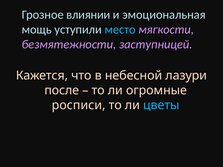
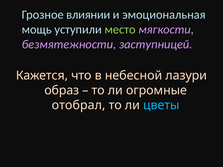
место colour: light blue -> light green (120, 30)
после: после -> образ (62, 90)
росписи: росписи -> отобрал (79, 105)
